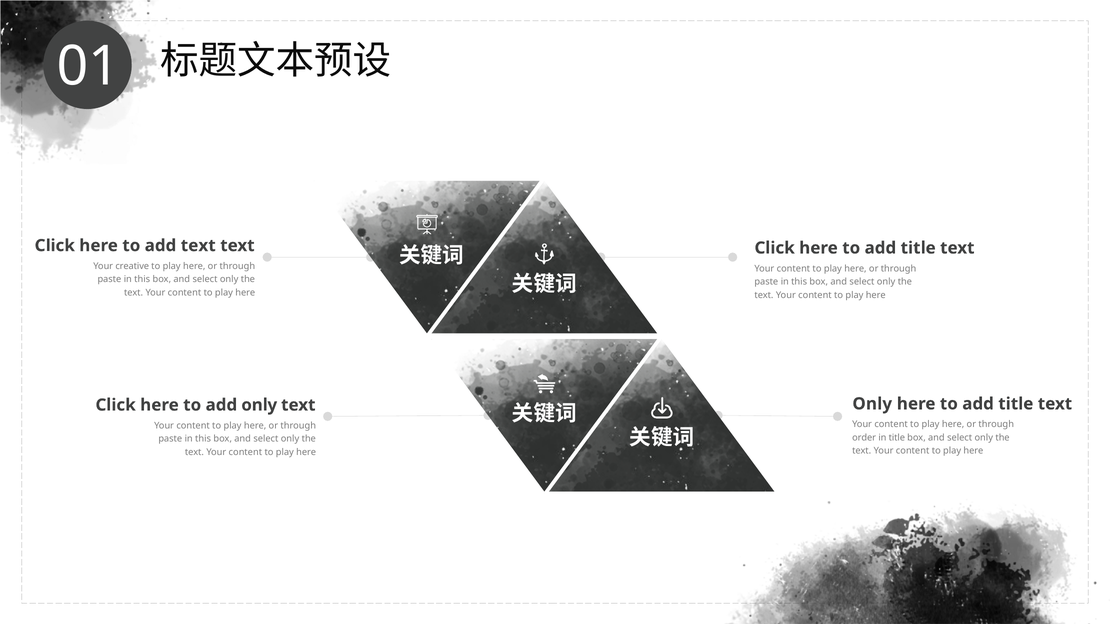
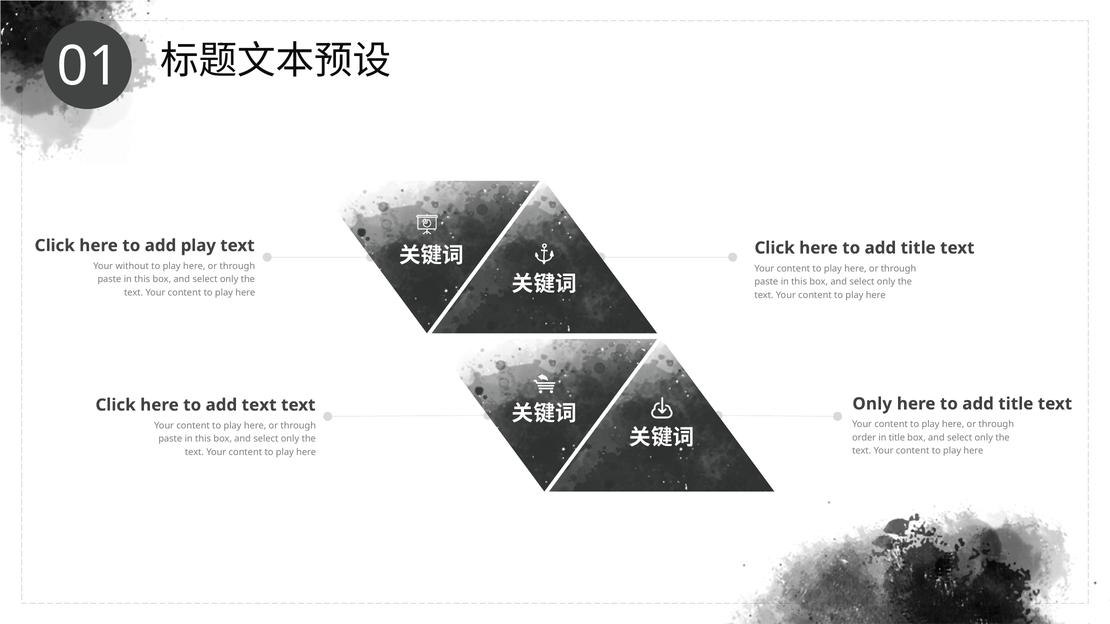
add text: text -> play (198, 246)
creative: creative -> without (132, 266)
add only: only -> text (259, 405)
